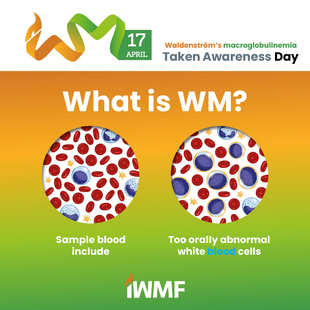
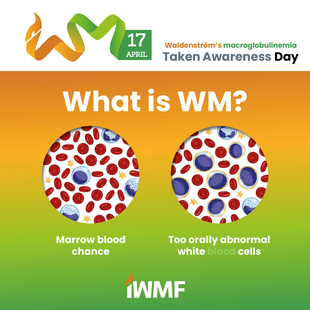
Sample: Sample -> Marrow (75, 240)
include: include -> chance (91, 252)
blood colour: light blue -> light green (222, 252)
